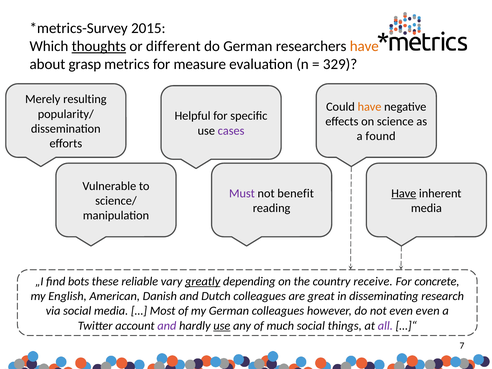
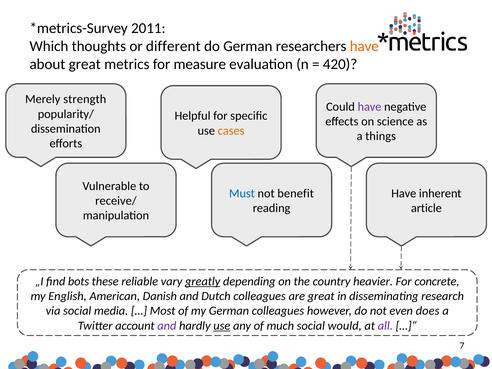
2015: 2015 -> 2011 (148, 28)
thoughts underline: present -> none (99, 46)
about grasp: grasp -> great (85, 64)
329: 329 -> 420 (340, 64)
resulting: resulting -> strength (85, 99)
have colour: orange -> purple (370, 107)
cases colour: purple -> orange (231, 131)
found: found -> things (381, 136)
Must colour: purple -> blue (242, 193)
Have underline: present -> none (404, 193)
science/: science/ -> receive/ (116, 201)
media: media -> article (426, 208)
receive: receive -> heavier (373, 281)
even: even -> does (428, 311)
things: things -> would (345, 326)
